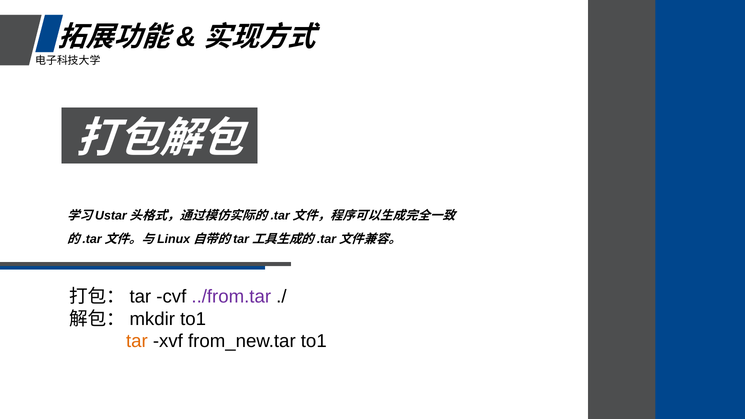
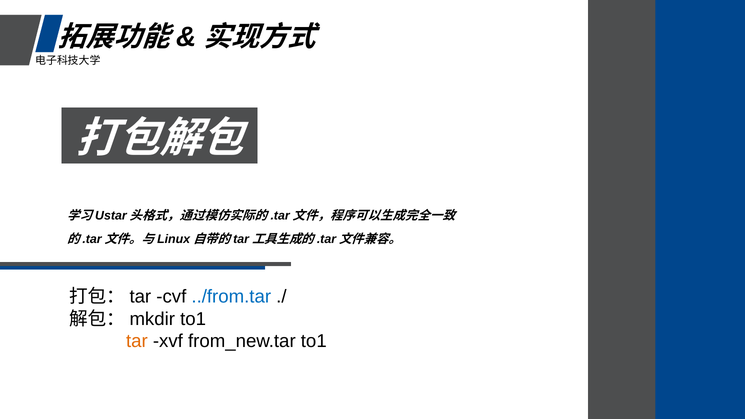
../from.tar colour: purple -> blue (231, 297)
